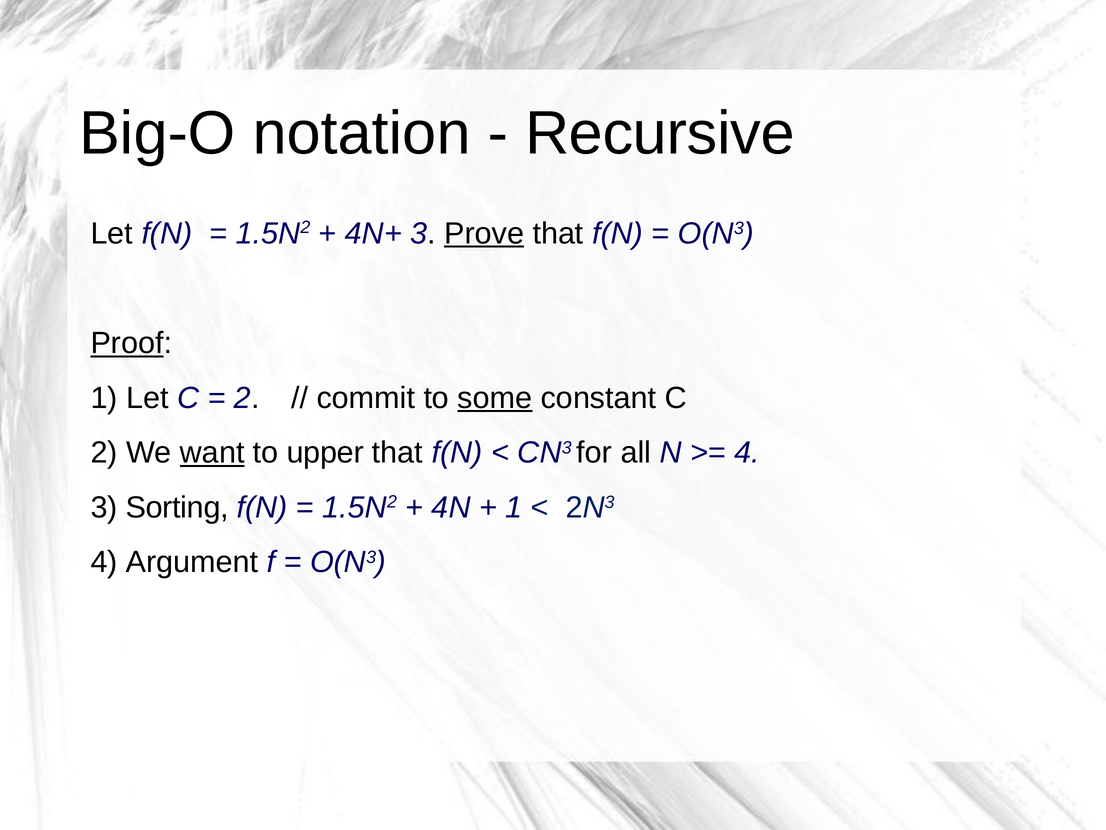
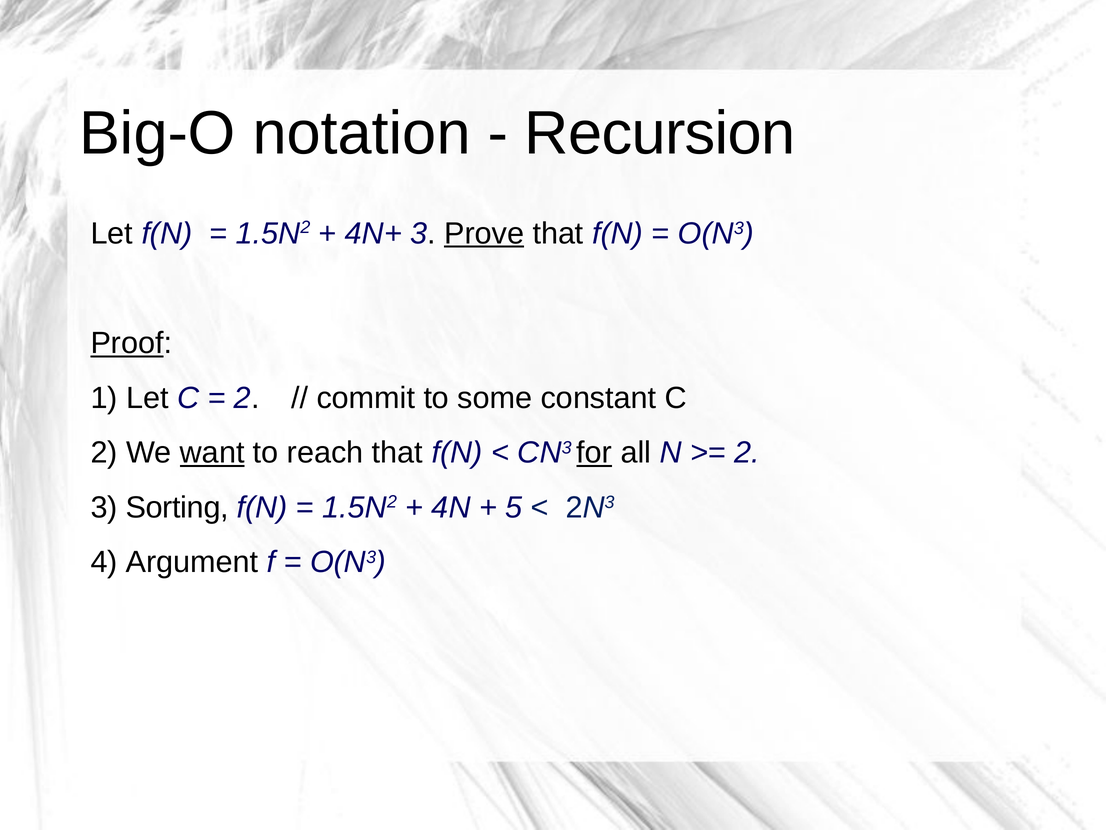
Recursive: Recursive -> Recursion (660, 134)
some underline: present -> none (495, 398)
upper: upper -> reach (325, 452)
for underline: none -> present (594, 452)
4: 4 -> 2 (747, 452)
1: 1 -> 5 (514, 507)
